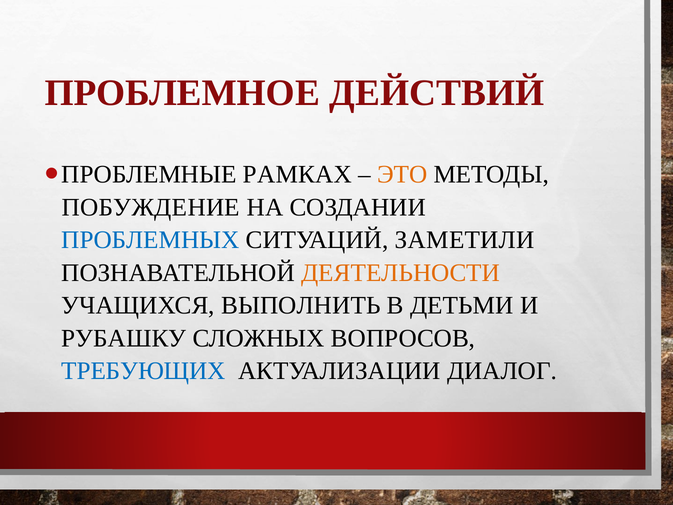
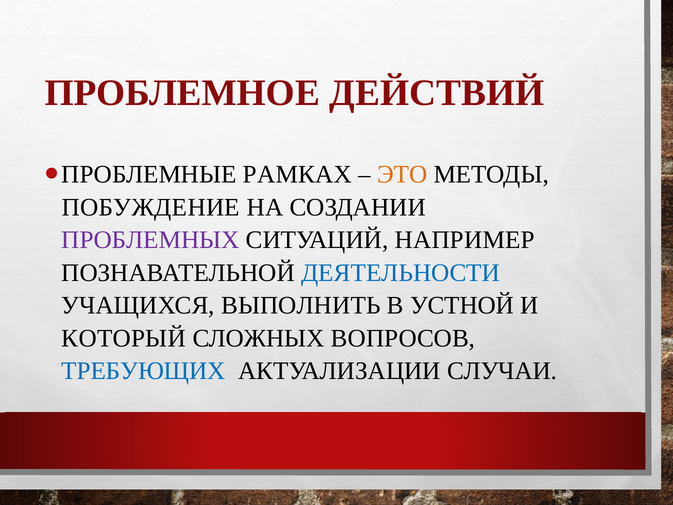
ПРОБЛЕМНЫХ colour: blue -> purple (150, 240)
ЗАМЕТИЛИ: ЗАМЕТИЛИ -> НАПРИМЕР (465, 240)
ДЕЯТЕЛЬНОСТИ colour: orange -> blue (401, 273)
ДЕТЬМИ: ДЕТЬМИ -> УСТНОЙ (462, 305)
РУБАШКУ: РУБАШКУ -> КОТОРЫЙ (124, 338)
ДИАЛОГ: ДИАЛОГ -> СЛУЧАИ (502, 371)
